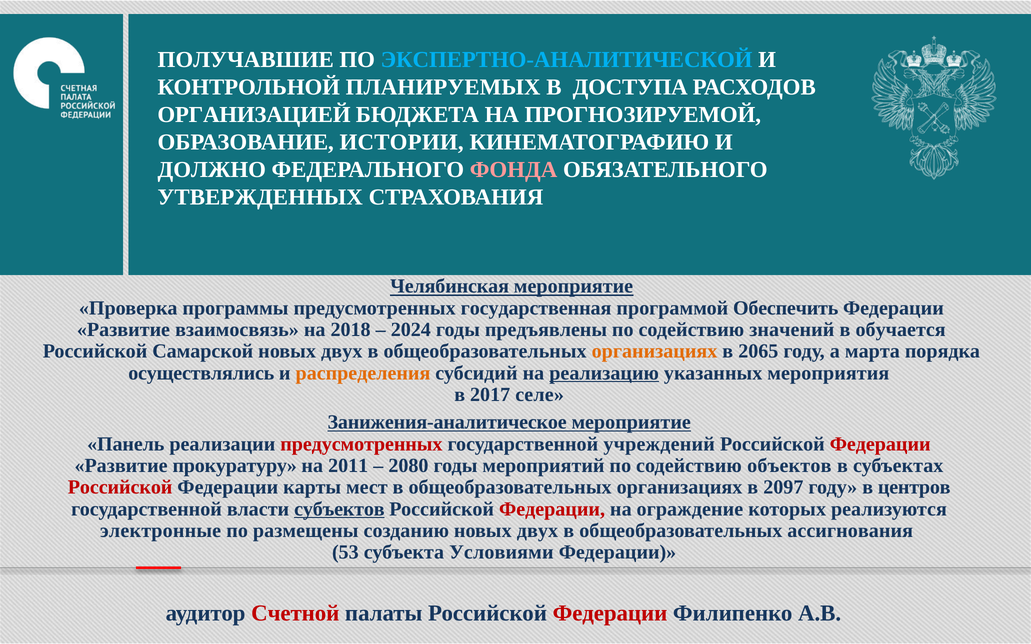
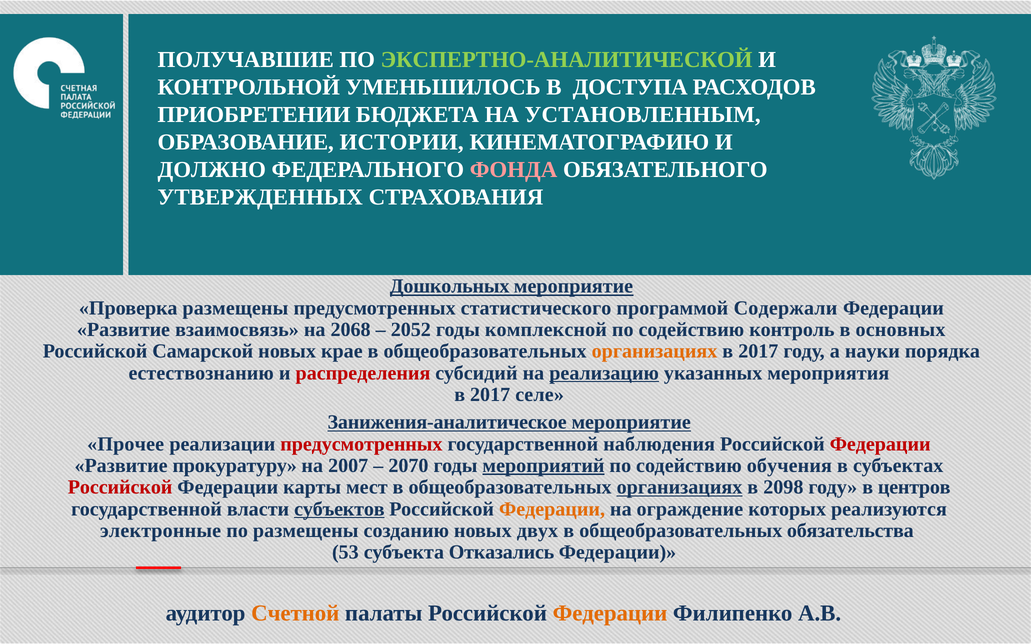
ЭКСПЕРТНО-АНАЛИТИЧЕСКОЙ colour: light blue -> light green (567, 60)
ПЛАНИРУЕМЫХ: ПЛАНИРУЕМЫХ -> УМЕНЬШИЛОСЬ (443, 87)
ОРГАНИЗАЦИЕЙ: ОРГАНИЗАЦИЕЙ -> ПРИОБРЕТЕНИИ (254, 115)
ПРОГНОЗИРУЕМОЙ: ПРОГНОЗИРУЕМОЙ -> УСТАНОВЛЕННЫМ (643, 115)
Челябинская: Челябинская -> Дошкольных (450, 287)
Проверка программы: программы -> размещены (235, 308)
государственная: государственная -> статистического (536, 308)
Обеспечить: Обеспечить -> Содержали (786, 308)
2018: 2018 -> 2068 (351, 330)
2024: 2024 -> 2052 (411, 330)
предъявлены: предъявлены -> комплексной (546, 330)
значений: значений -> контроль (792, 330)
обучается: обучается -> основных (901, 330)
двух: двух -> крае (342, 352)
2065: 2065 -> 2017 (758, 352)
марта: марта -> науки (872, 352)
осуществлялись: осуществлялись -> естествознанию (201, 373)
распределения colour: orange -> red (363, 373)
Панель: Панель -> Прочее (126, 444)
учреждений: учреждений -> наблюдения (659, 444)
2011: 2011 -> 2007 (348, 466)
2080: 2080 -> 2070 (408, 466)
мероприятий underline: none -> present (543, 466)
объектов: объектов -> обучения (789, 466)
организациях underline: none -> present (680, 488)
2097: 2097 -> 2098 (783, 488)
Федерации colour: red -> orange (552, 509)
ассигнования: ассигнования -> обязательства (850, 531)
Условиями: Условиями -> Отказались (502, 553)
Счетной colour: red -> orange (295, 613)
Федерации colour: red -> orange (610, 613)
